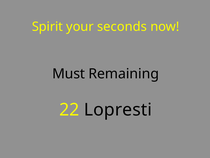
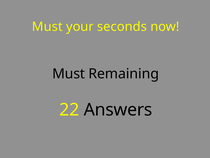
Spirit: Spirit -> Must (47, 27)
Lopresti: Lopresti -> Answers (118, 110)
